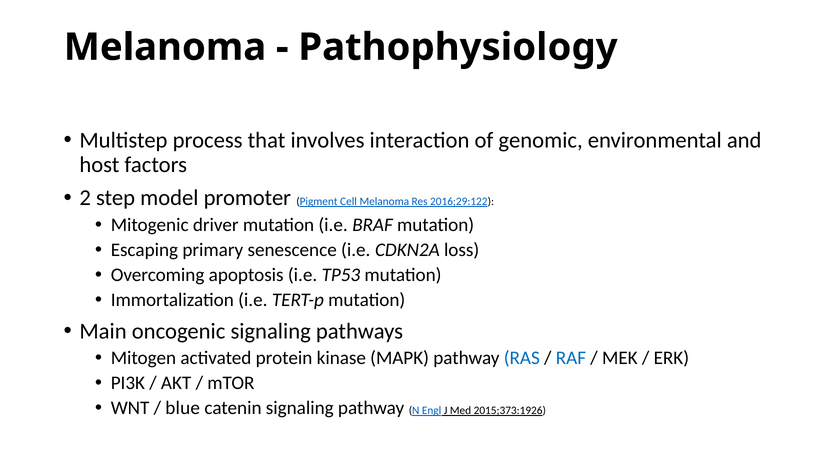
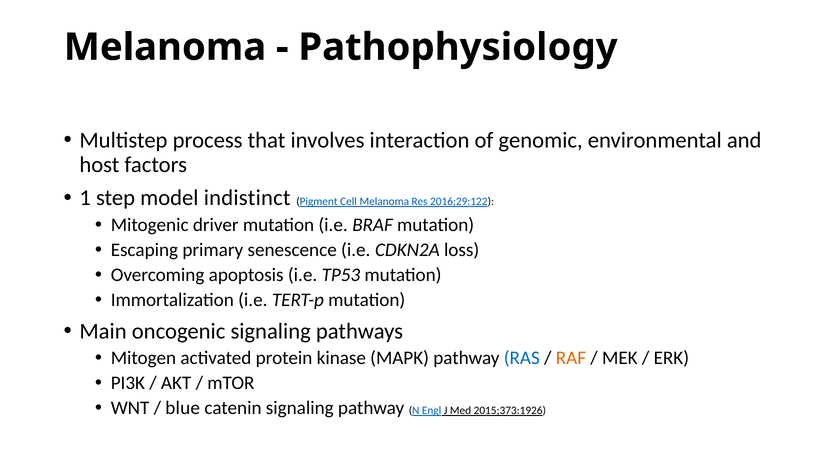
2: 2 -> 1 (85, 198)
promoter: promoter -> indistinct (247, 198)
RAF colour: blue -> orange (571, 358)
